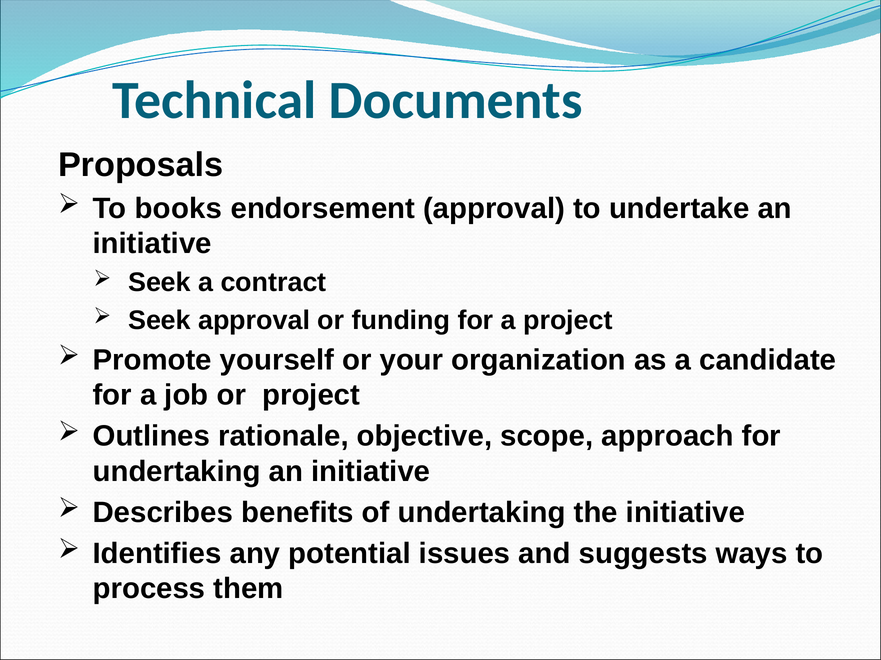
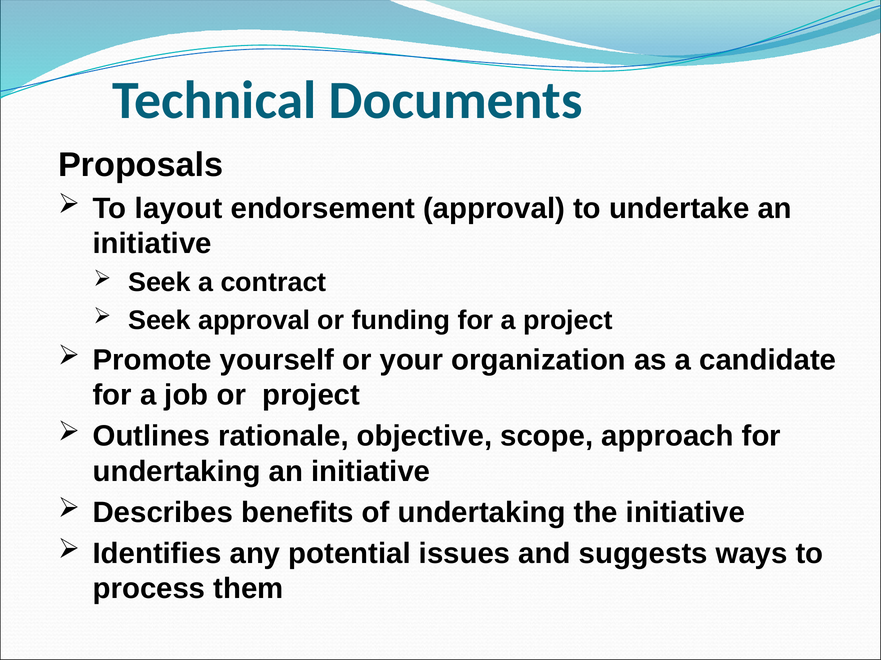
books: books -> layout (178, 209)
